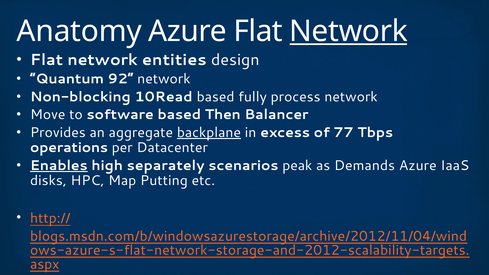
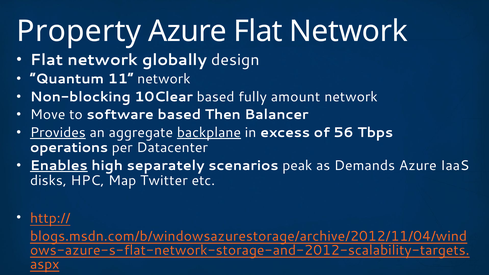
Anatomy: Anatomy -> Property (79, 31)
Network underline: present -> none (348, 31)
entities: entities -> globally (175, 60)
92: 92 -> 11 (121, 79)
10Read: 10Read -> 10Clear (164, 97)
process: process -> amount (296, 97)
Provides underline: none -> present (58, 133)
77: 77 -> 56 (344, 133)
Putting: Putting -> Twitter (164, 181)
